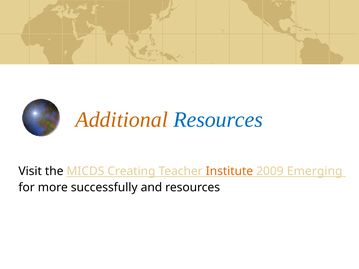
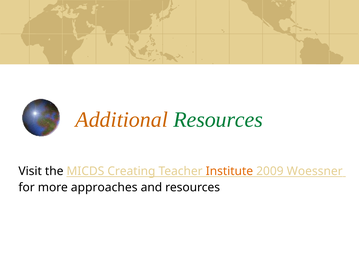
Resources colour: blue -> green (218, 120)
Emerging: Emerging -> Woessner (315, 171)
successfully: successfully -> approaches (104, 188)
